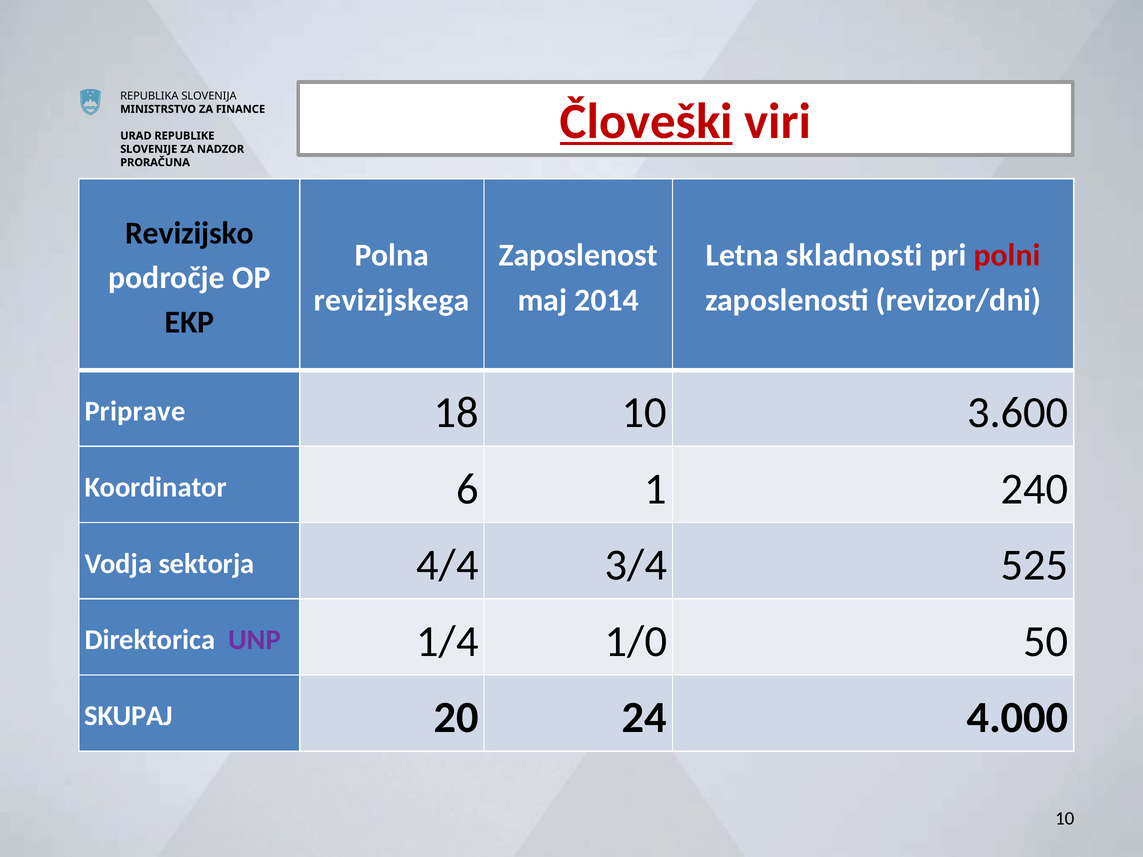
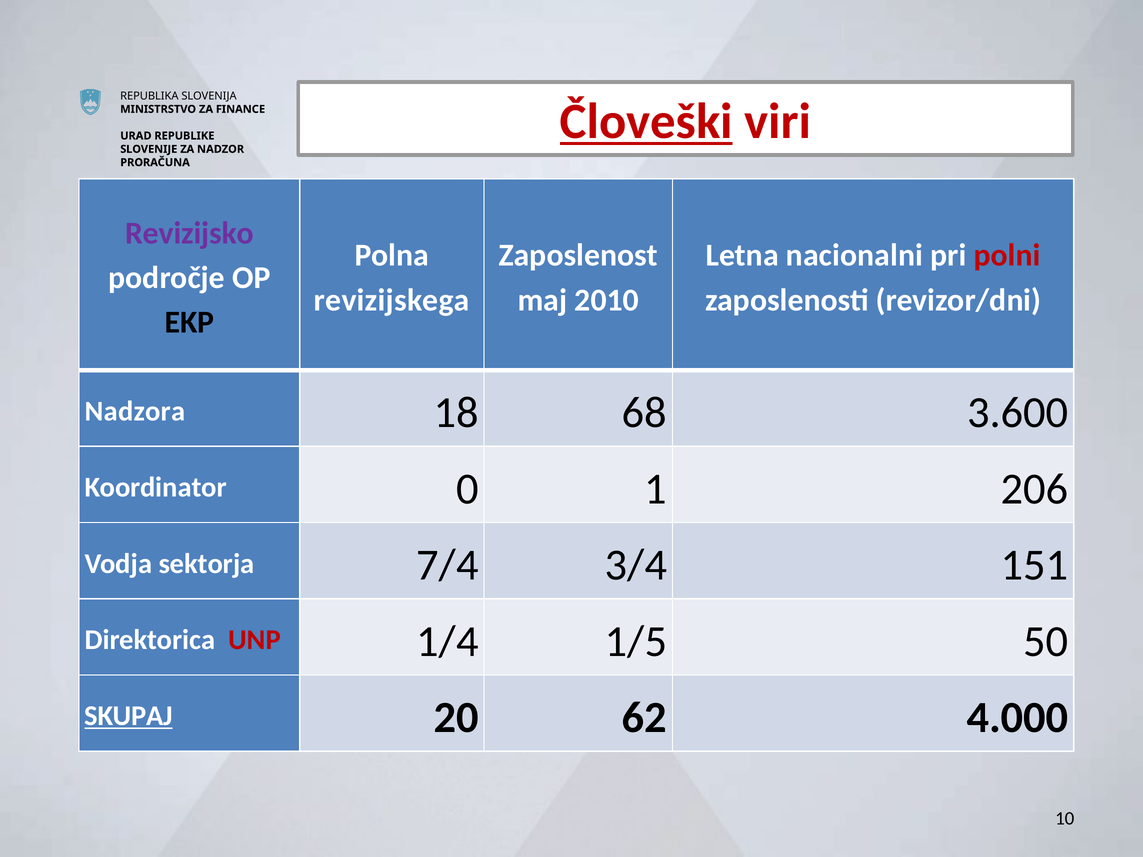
Revizijsko colour: black -> purple (190, 233)
skladnosti: skladnosti -> nacionalni (854, 255)
2014: 2014 -> 2010 (607, 300)
Priprave: Priprave -> Nadzora (135, 411)
18 10: 10 -> 68 (644, 413)
6: 6 -> 0 (467, 489)
240: 240 -> 206 (1035, 489)
4/4: 4/4 -> 7/4 (448, 565)
525: 525 -> 151 (1035, 565)
UNP colour: purple -> red (254, 640)
1/0: 1/0 -> 1/5 (636, 642)
SKUPAJ underline: none -> present (129, 716)
24: 24 -> 62 (644, 718)
